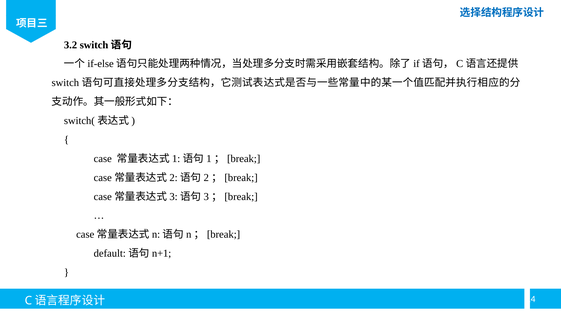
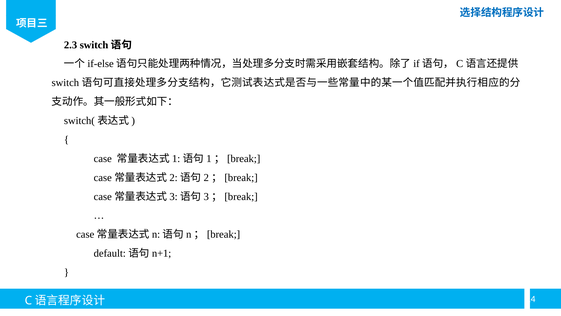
3.2: 3.2 -> 2.3 (71, 45)
